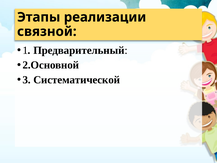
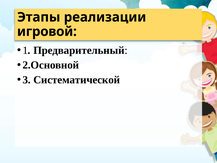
связной: связной -> игровой (47, 31)
